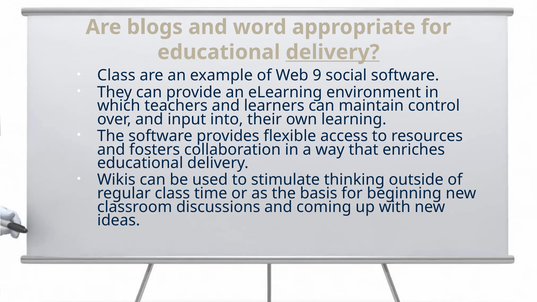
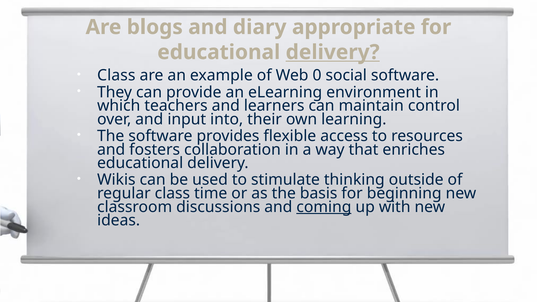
word: word -> diary (260, 27)
9: 9 -> 0 (317, 75)
coming underline: none -> present (324, 207)
